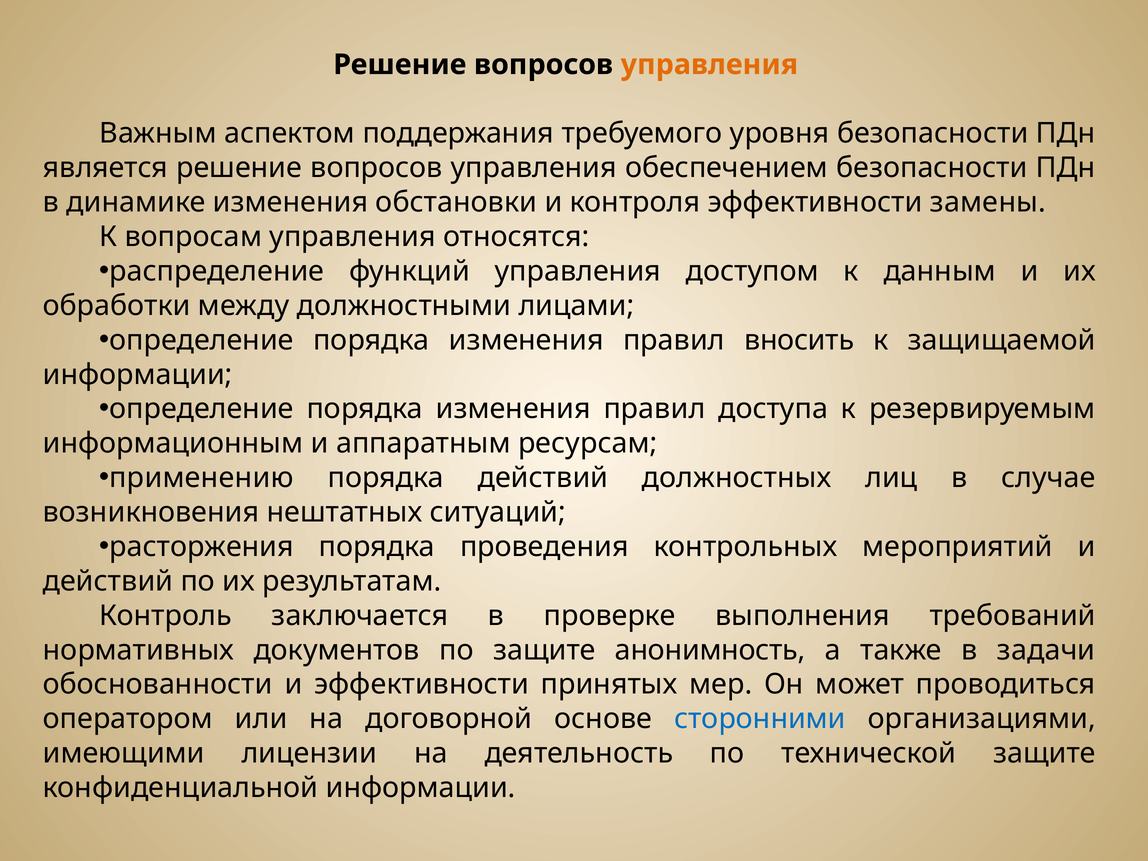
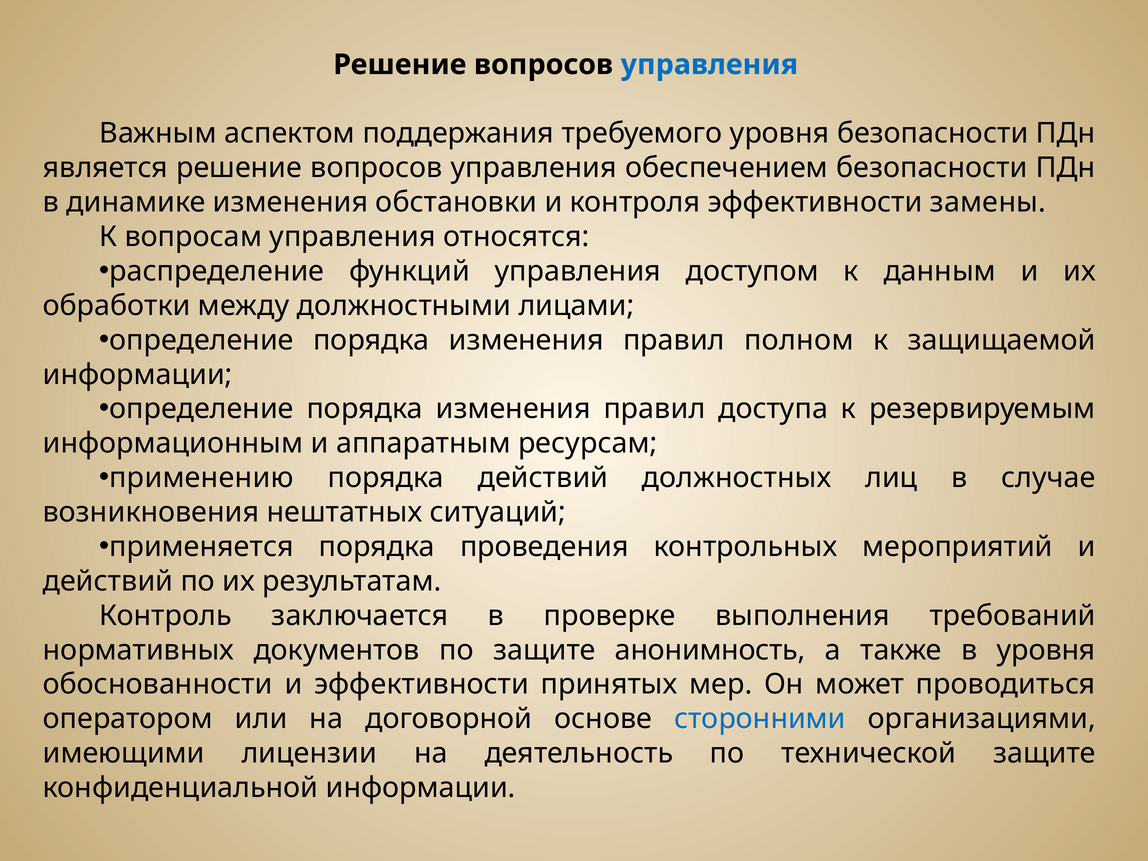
управления colour: orange -> blue (709, 65)
вносить: вносить -> полном (799, 340)
расторжения: расторжения -> применяется (202, 547)
в задачи: задачи -> уровня (1046, 650)
